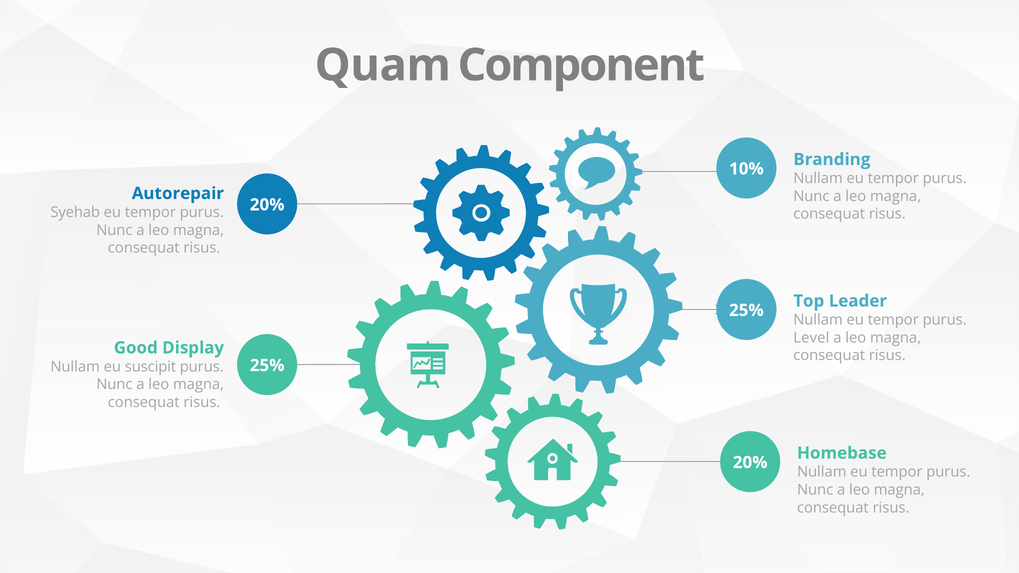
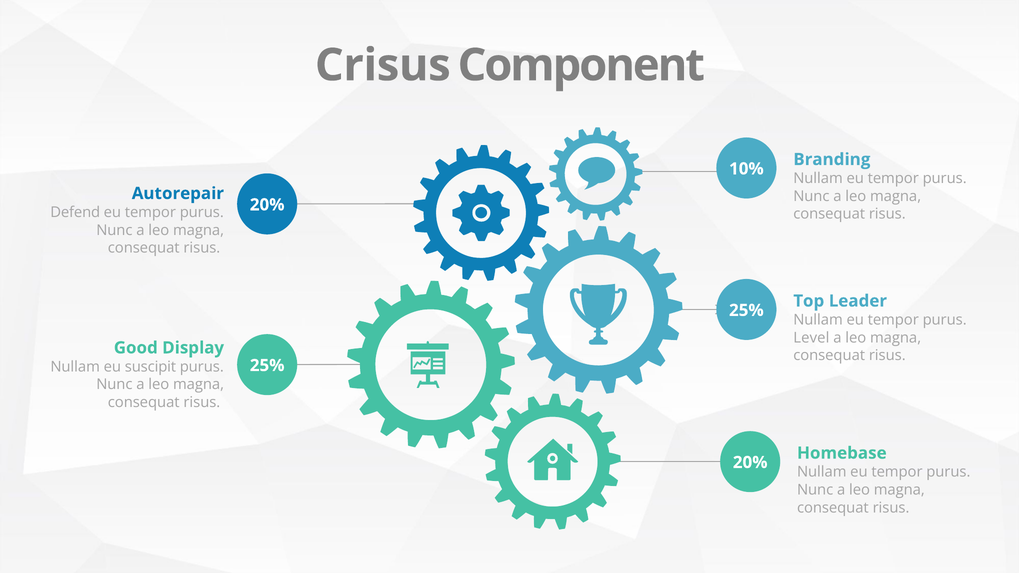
Quam: Quam -> Crisus (383, 65)
Syehab: Syehab -> Defend (75, 212)
